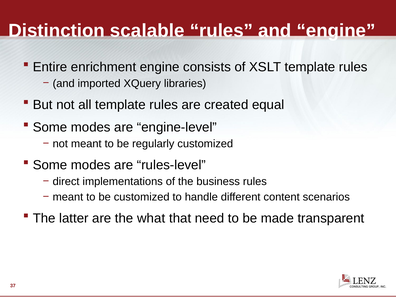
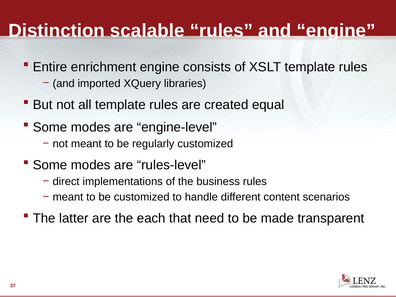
what: what -> each (151, 218)
